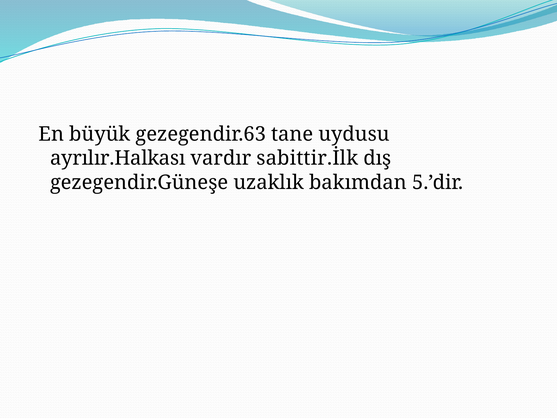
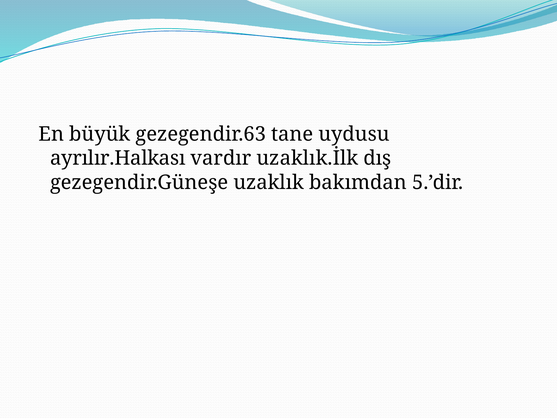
sabittir.İlk: sabittir.İlk -> uzaklık.İlk (307, 158)
